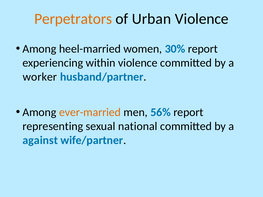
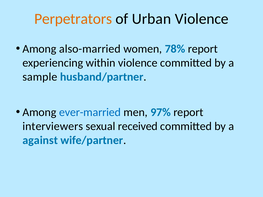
heel-married: heel-married -> also-married (90, 49)
30%: 30% -> 78% (175, 49)
worker: worker -> sample (40, 77)
ever-married colour: orange -> blue (90, 112)
56%: 56% -> 97% (161, 112)
representing: representing -> interviewers (53, 126)
national: national -> received (138, 126)
